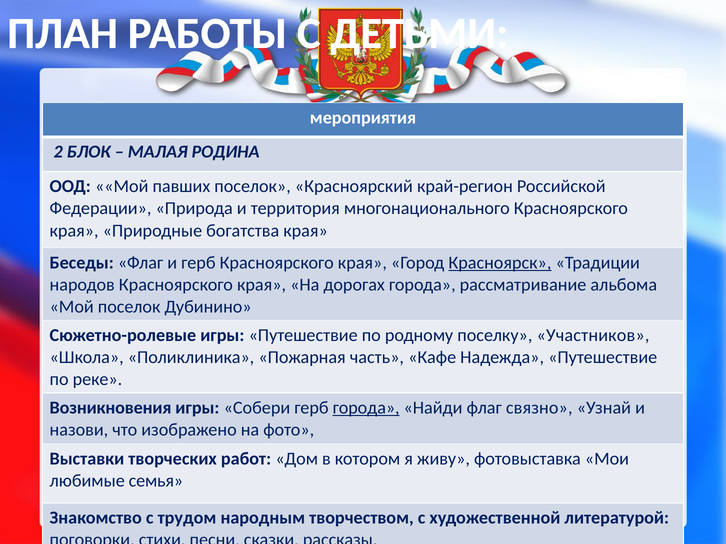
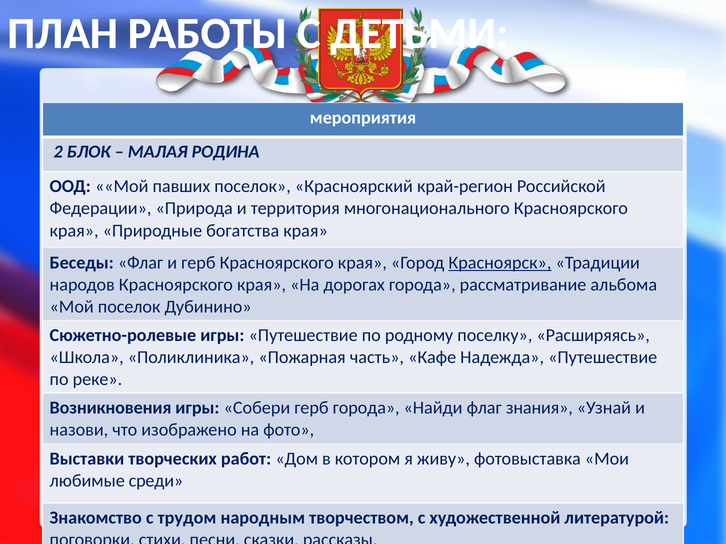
Участников: Участников -> Расширяясь (593, 336)
города underline: present -> none (366, 408)
связно: связно -> знания (539, 408)
семья: семья -> среди (156, 481)
